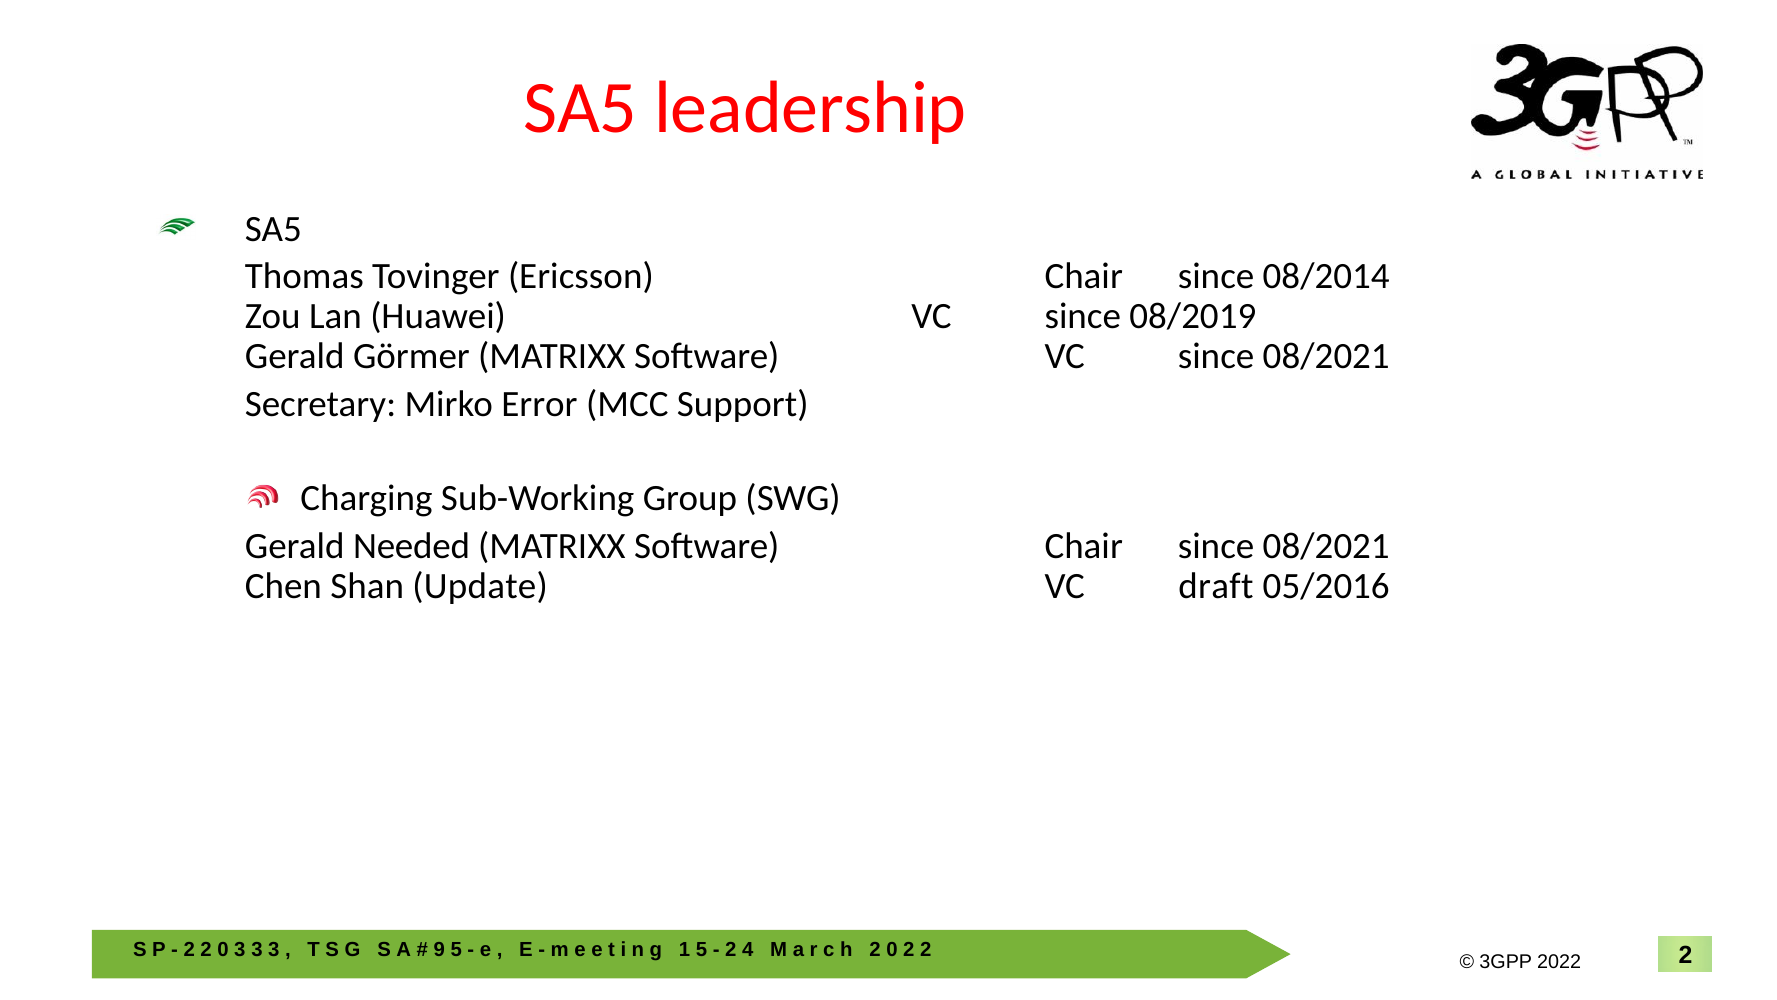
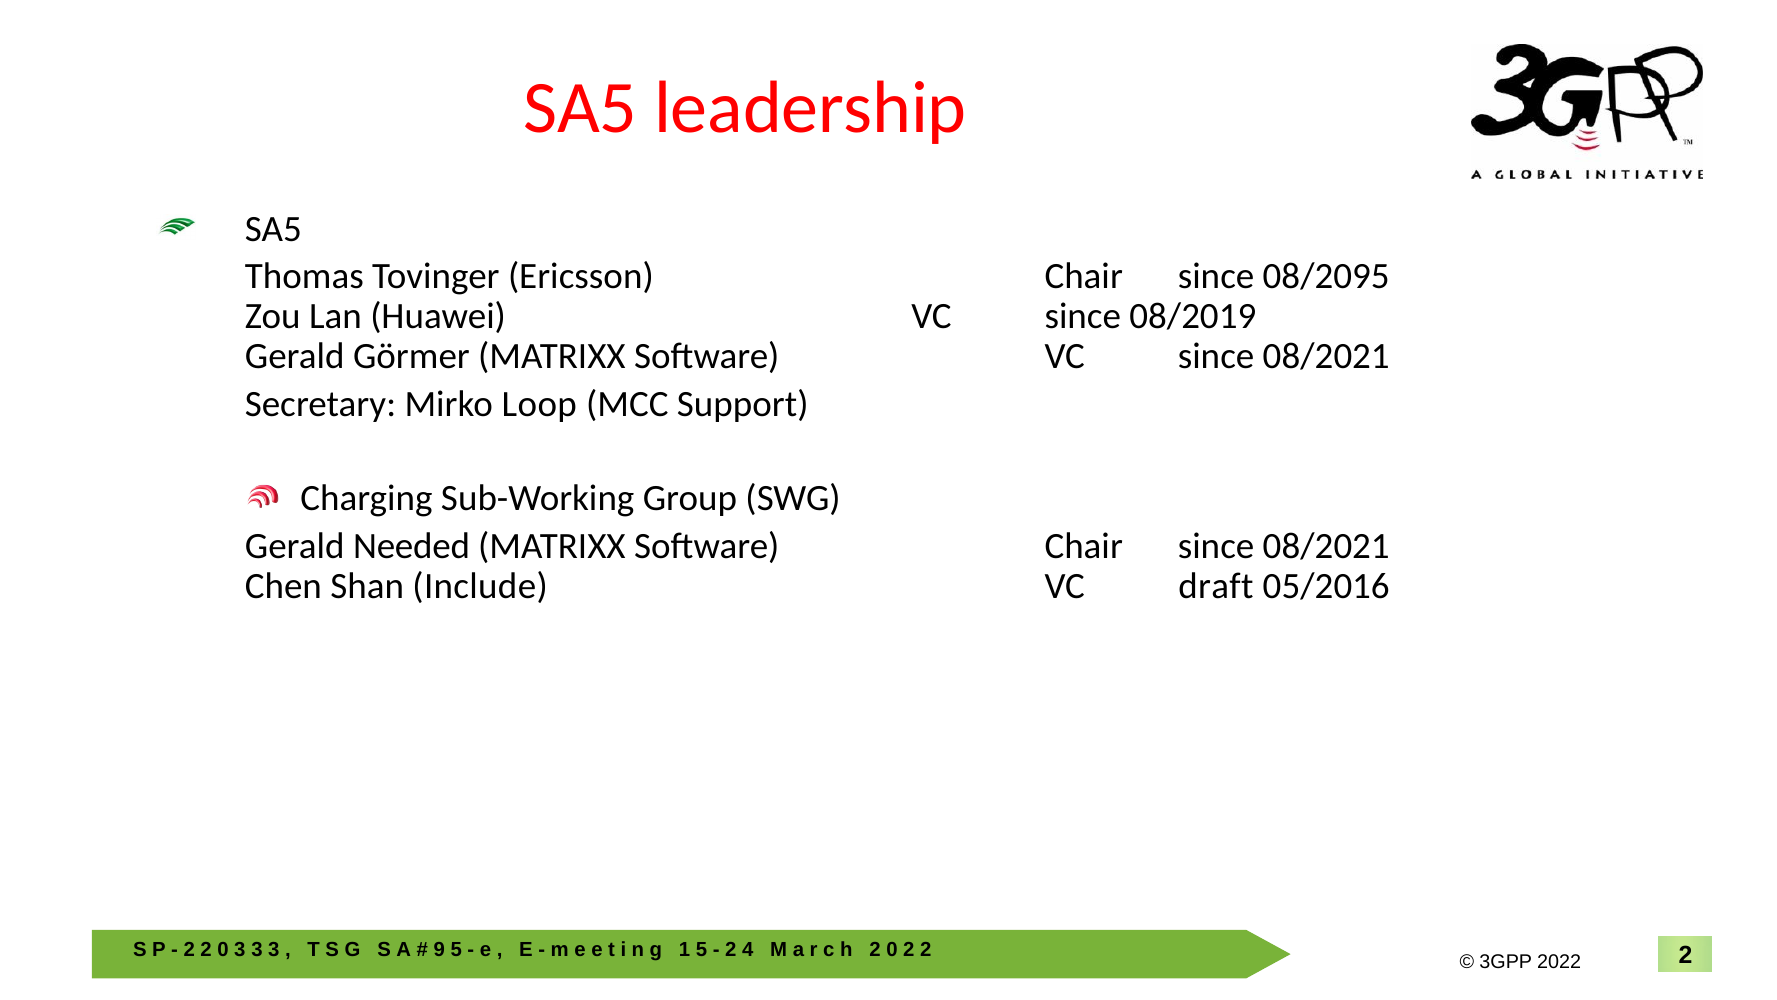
08/2014: 08/2014 -> 08/2095 (1326, 276)
Error: Error -> Loop (539, 404)
Update: Update -> Include (480, 586)
